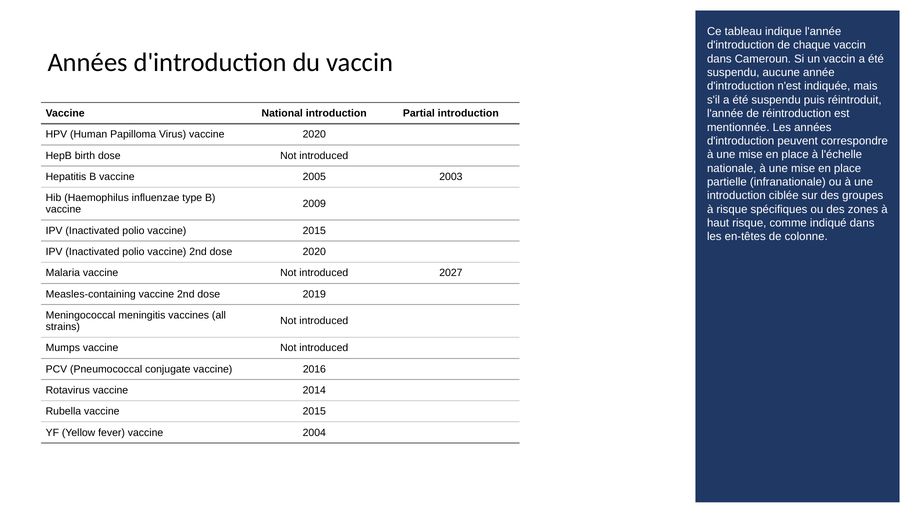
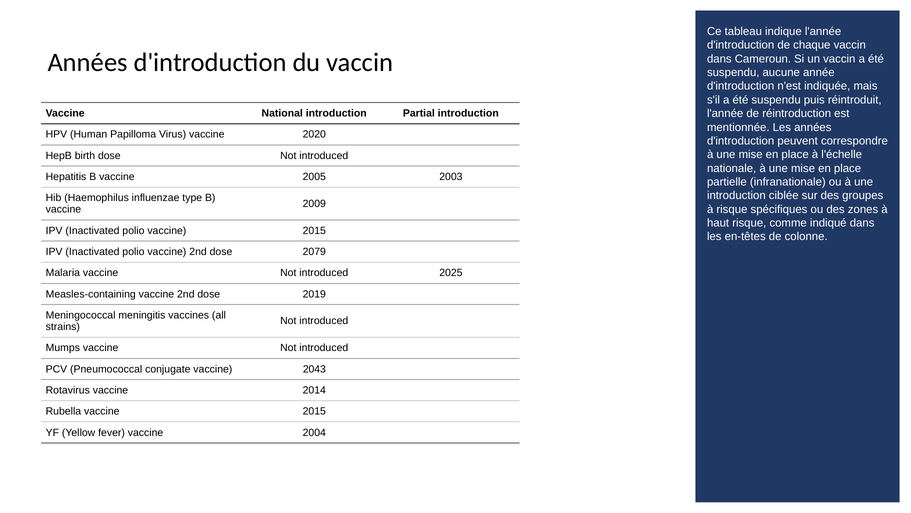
dose 2020: 2020 -> 2079 (314, 252)
2027: 2027 -> 2025 (451, 273)
2016: 2016 -> 2043 (314, 369)
